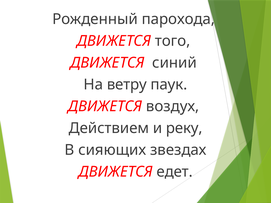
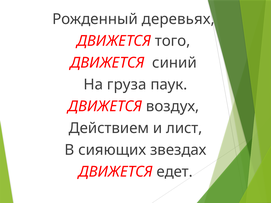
парохода: парохода -> деревьях (178, 19)
ветру: ветру -> груза (127, 85)
реку: реку -> лист (184, 128)
